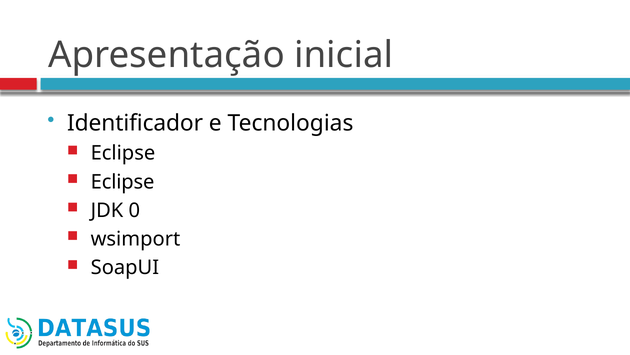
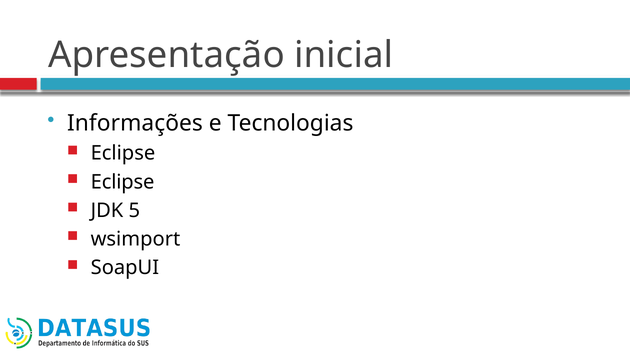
Identificador: Identificador -> Informações (135, 123)
0: 0 -> 5 (134, 210)
